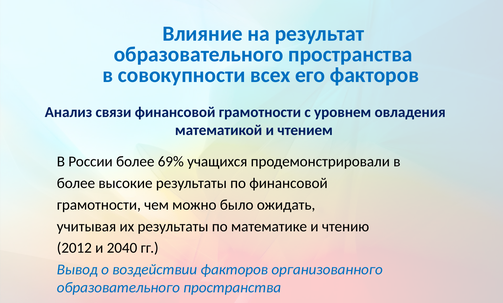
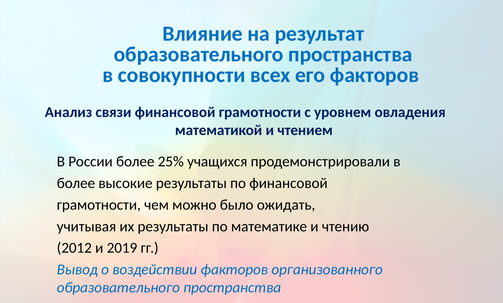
69%: 69% -> 25% (171, 162)
2040: 2040 -> 2019 (122, 248)
